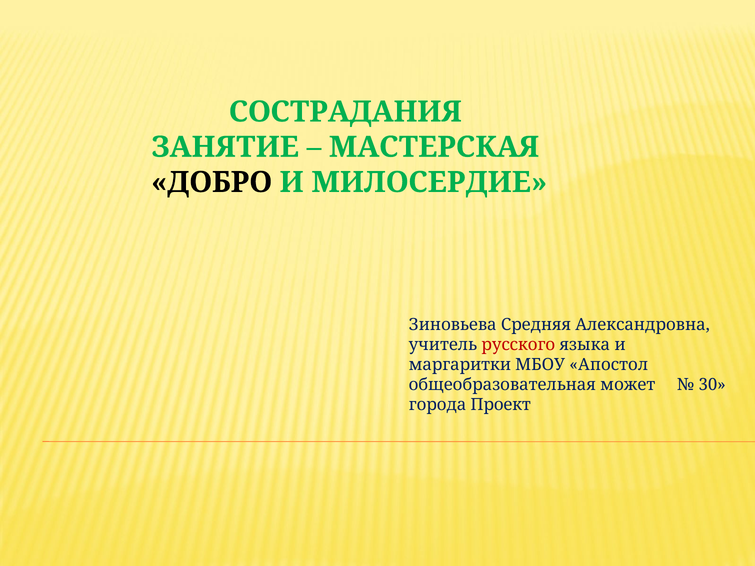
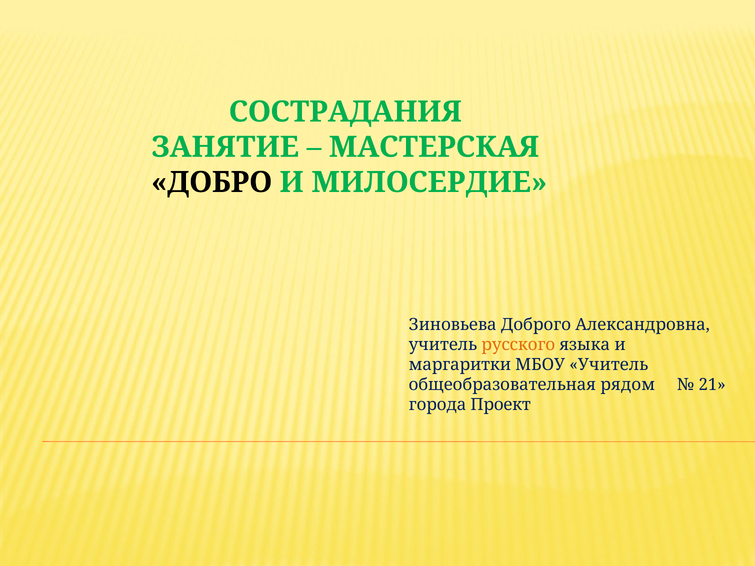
Средняя: Средняя -> Доброго (536, 325)
русского colour: red -> orange (518, 345)
МБОУ Апостол: Апостол -> Учитель (609, 365)
может: может -> рядом (628, 385)
30: 30 -> 21 (712, 385)
